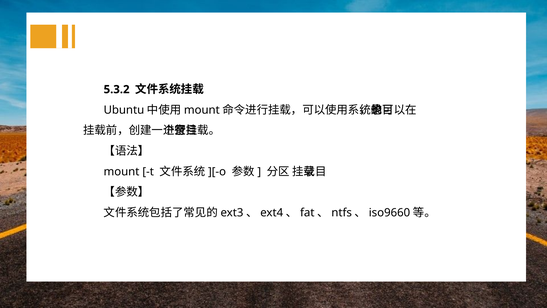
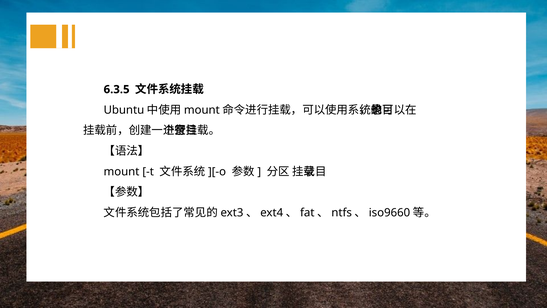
5.3.2: 5.3.2 -> 6.3.5 (117, 89)
